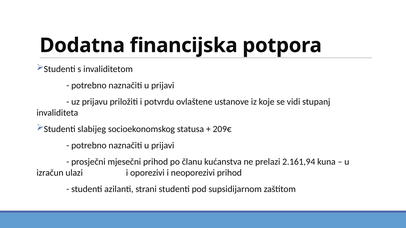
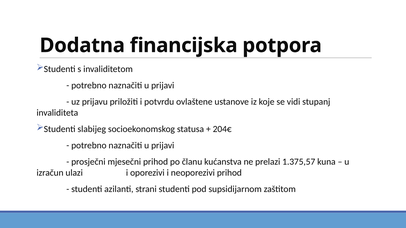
209€: 209€ -> 204€ (222, 129)
2.161,94: 2.161,94 -> 1.375,57 (299, 162)
